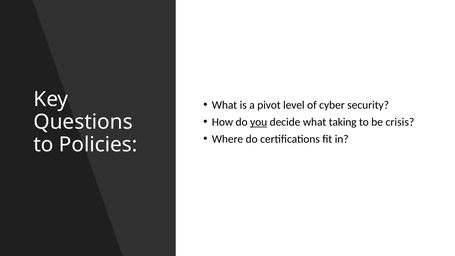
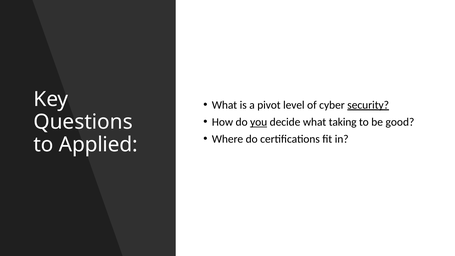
security underline: none -> present (368, 105)
crisis: crisis -> good (400, 122)
Policies: Policies -> Applied (98, 144)
